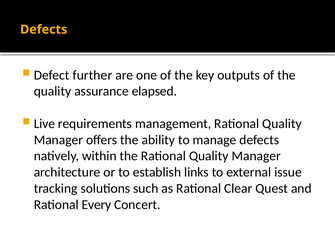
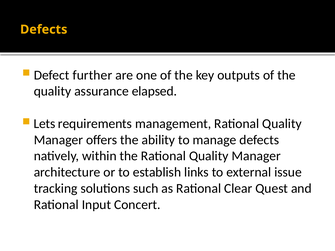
Live: Live -> Lets (44, 124)
Every: Every -> Input (96, 205)
